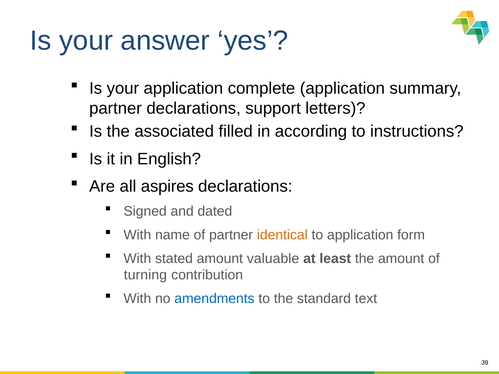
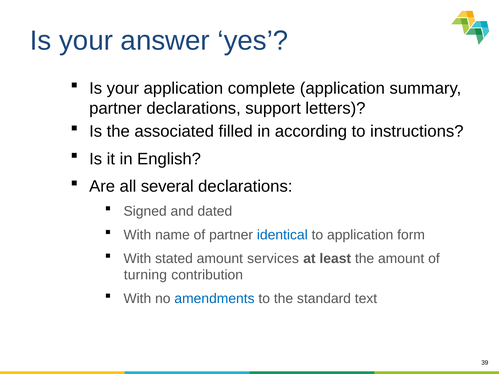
aspires: aspires -> several (167, 186)
identical colour: orange -> blue (282, 235)
valuable: valuable -> services (273, 259)
